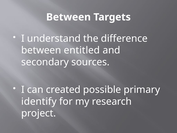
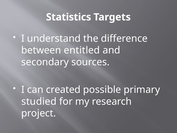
Between: Between -> Statistics (69, 17)
identify: identify -> studied (39, 101)
